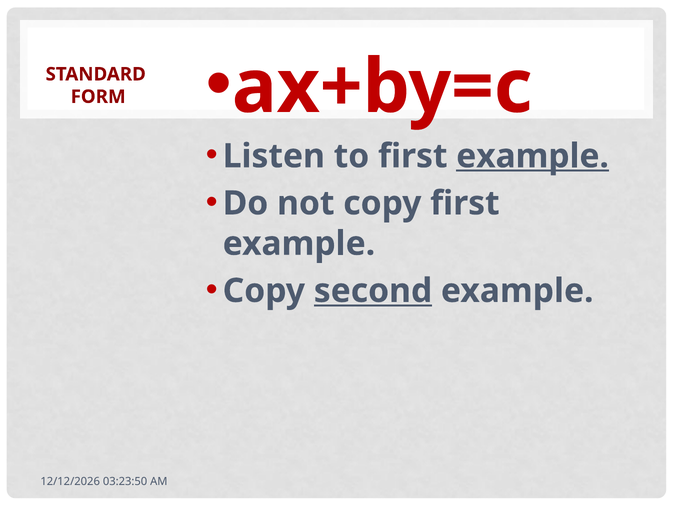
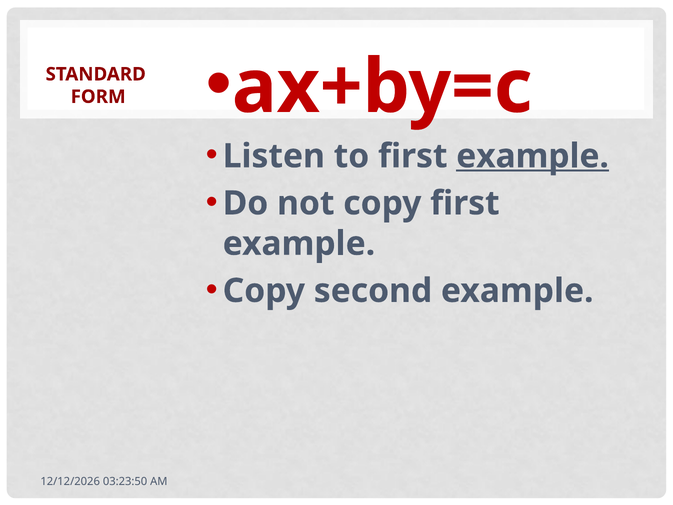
second underline: present -> none (373, 291)
